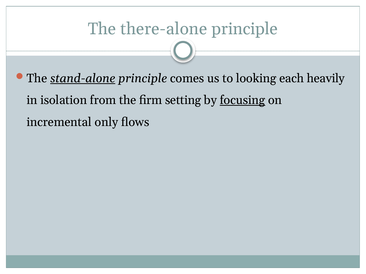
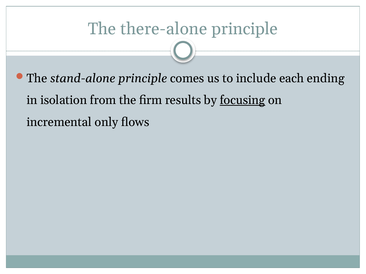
stand-alone underline: present -> none (83, 78)
looking: looking -> include (256, 78)
heavily: heavily -> ending (326, 78)
setting: setting -> results (183, 100)
